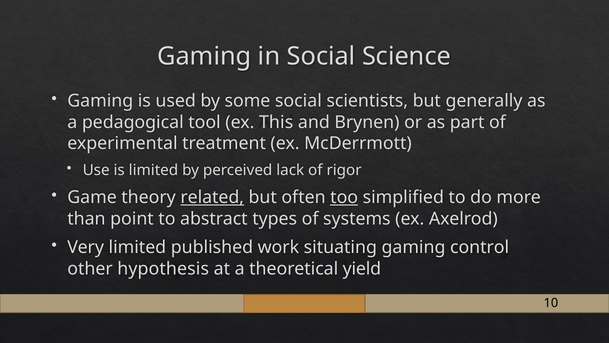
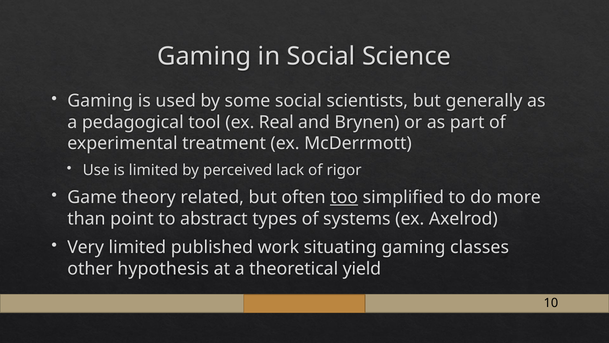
This: This -> Real (276, 122)
related underline: present -> none (212, 197)
control: control -> classes (480, 247)
